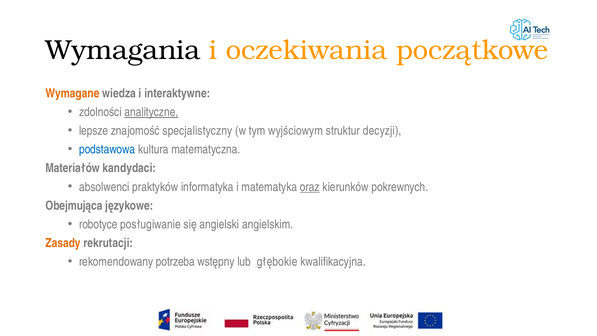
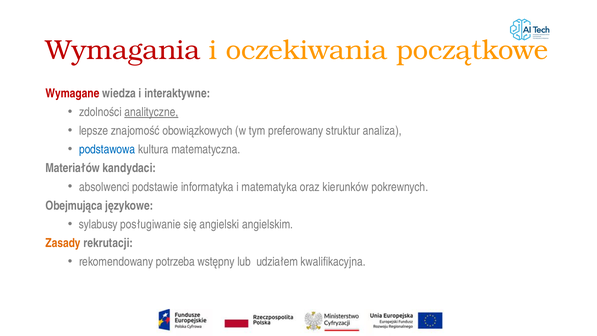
Wymagania colour: black -> red (123, 50)
Wymagane colour: orange -> red (72, 93)
specjalistyczny: specjalistyczny -> obowiązkowych (198, 131)
wyjściowym: wyjściowym -> preferowany (296, 131)
decyzji: decyzji -> analiza (382, 131)
praktyków: praktyków -> podstawie (155, 187)
oraz underline: present -> none (310, 187)
robotyce: robotyce -> sylabusy (98, 224)
głębokie: głębokie -> udziałem (277, 262)
